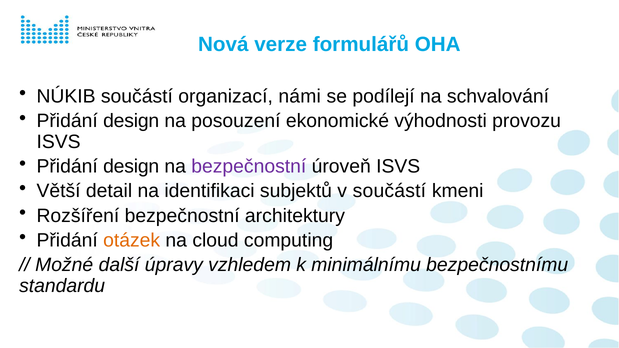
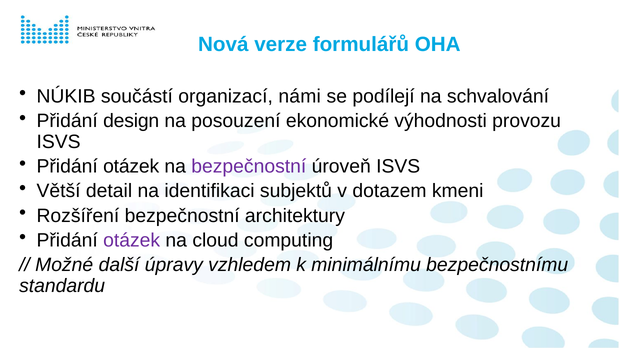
design: design -> otázek (131, 167)
v součástí: součástí -> dotazem (389, 191)
otázek colour: orange -> purple (132, 240)
